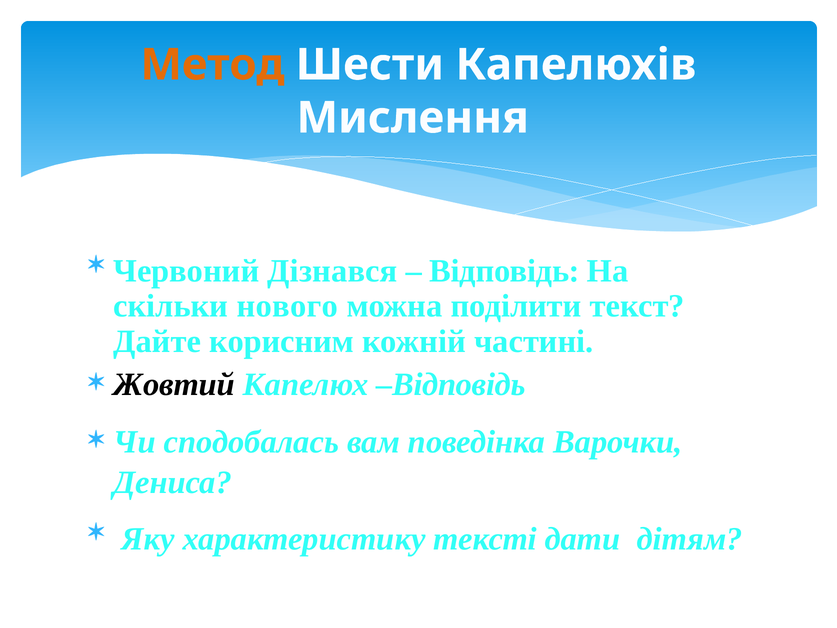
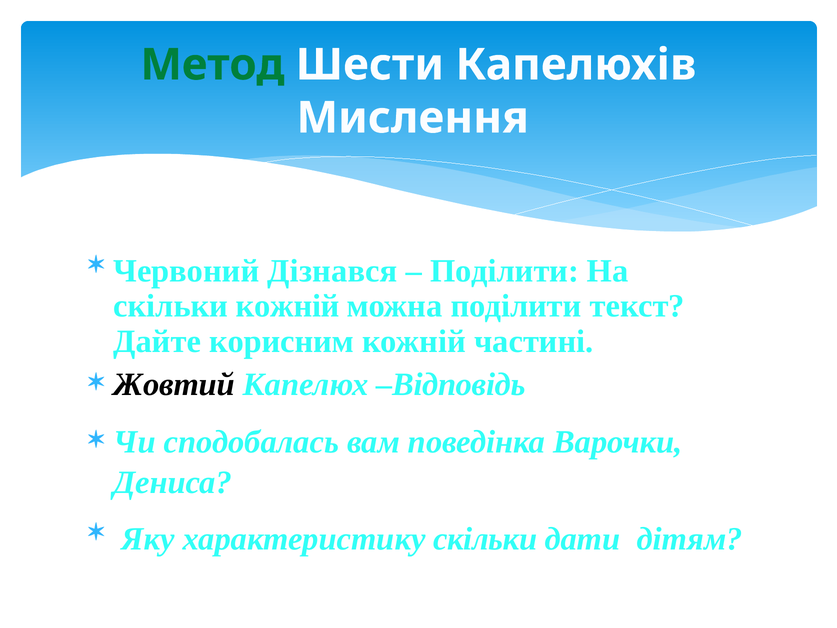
Метод colour: orange -> green (212, 65)
Відповідь: Відповідь -> Поділити (504, 271)
скільки нового: нового -> кожній (288, 306)
характеристику тексті: тексті -> скільки (485, 539)
